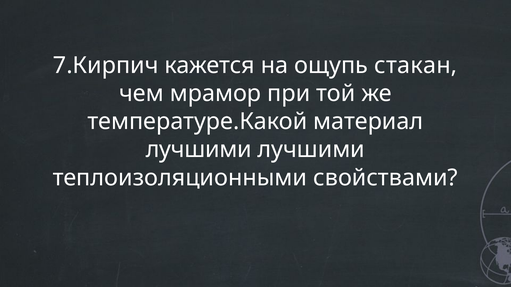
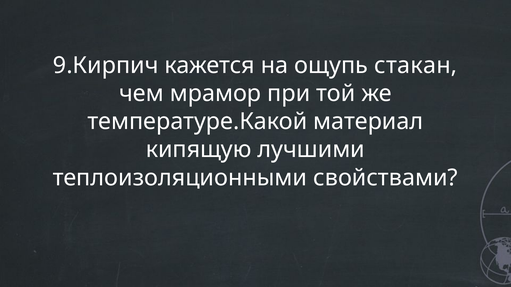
7.Кирпич: 7.Кирпич -> 9.Кирпич (106, 66)
лучшими: лучшими -> кипящую (199, 150)
